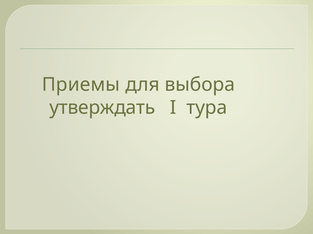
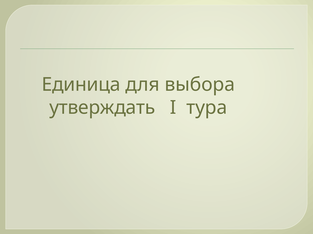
Приемы: Приемы -> Единица (81, 85)
